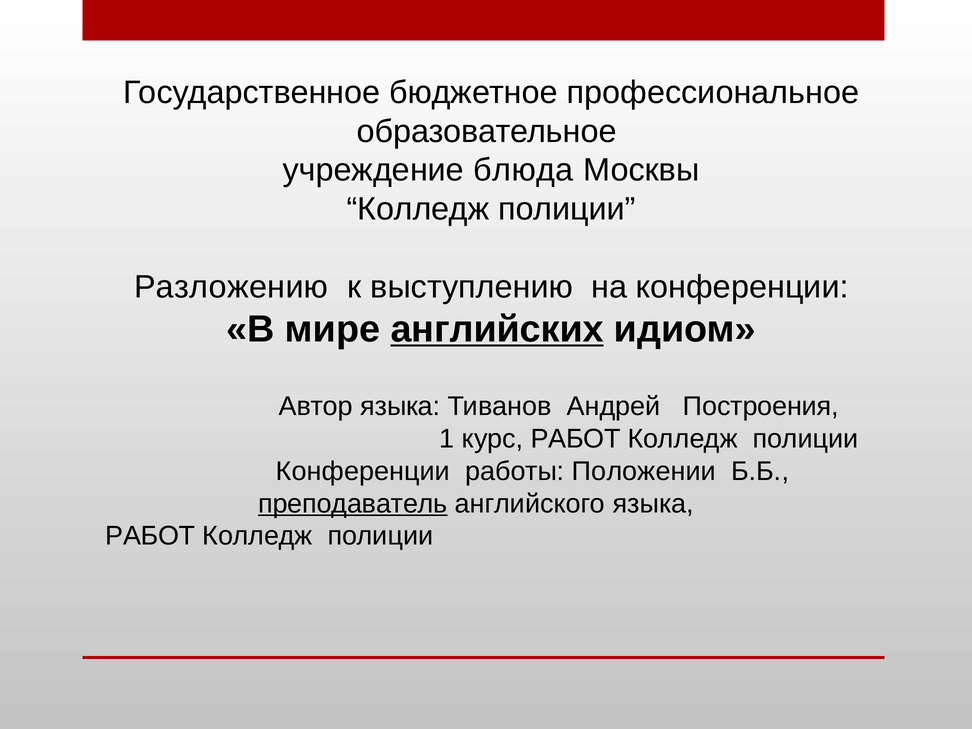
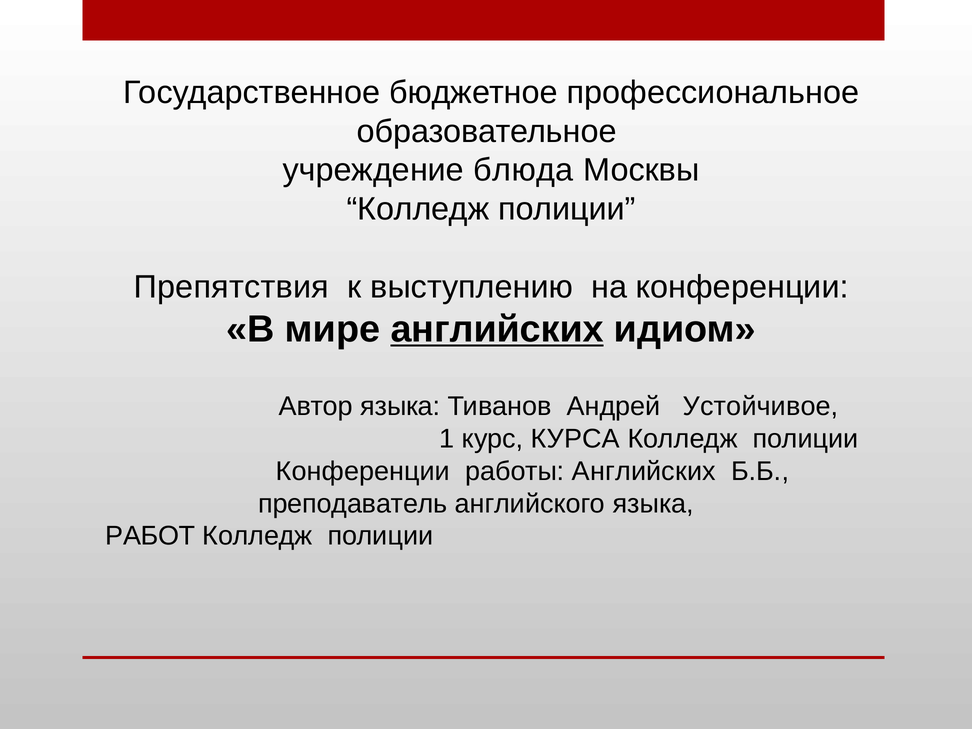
Разложению: Разложению -> Препятствия (231, 287)
Построения: Построения -> Устойчивое (761, 406)
курс РАБОТ: РАБОТ -> КУРСА (575, 439)
работы Положении: Положении -> Английских (644, 471)
преподаватель underline: present -> none (353, 504)
